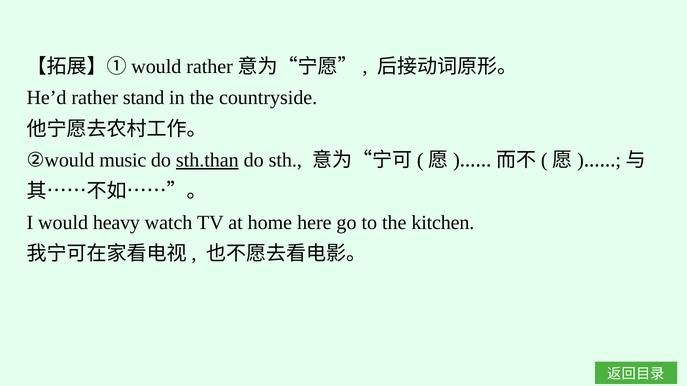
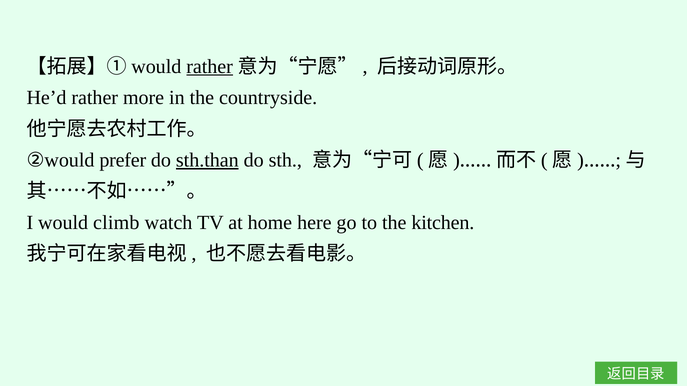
rather underline: none -> present (210, 67)
stand: stand -> more (144, 98)
music: music -> prefer (123, 160)
heavy: heavy -> climb (116, 223)
